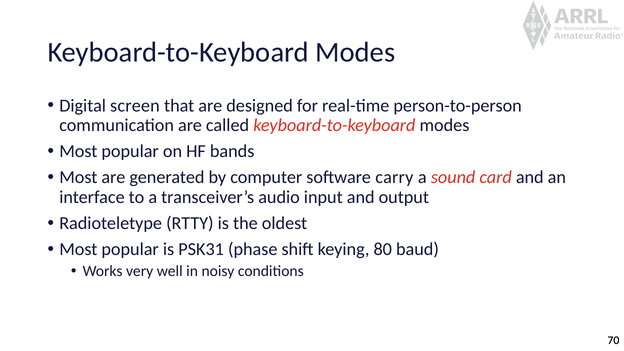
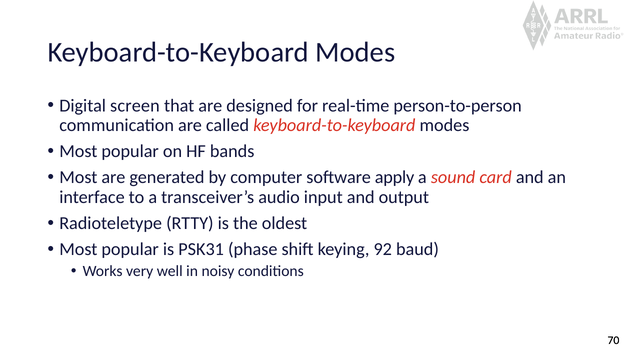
carry: carry -> apply (395, 177)
80: 80 -> 92 (383, 249)
